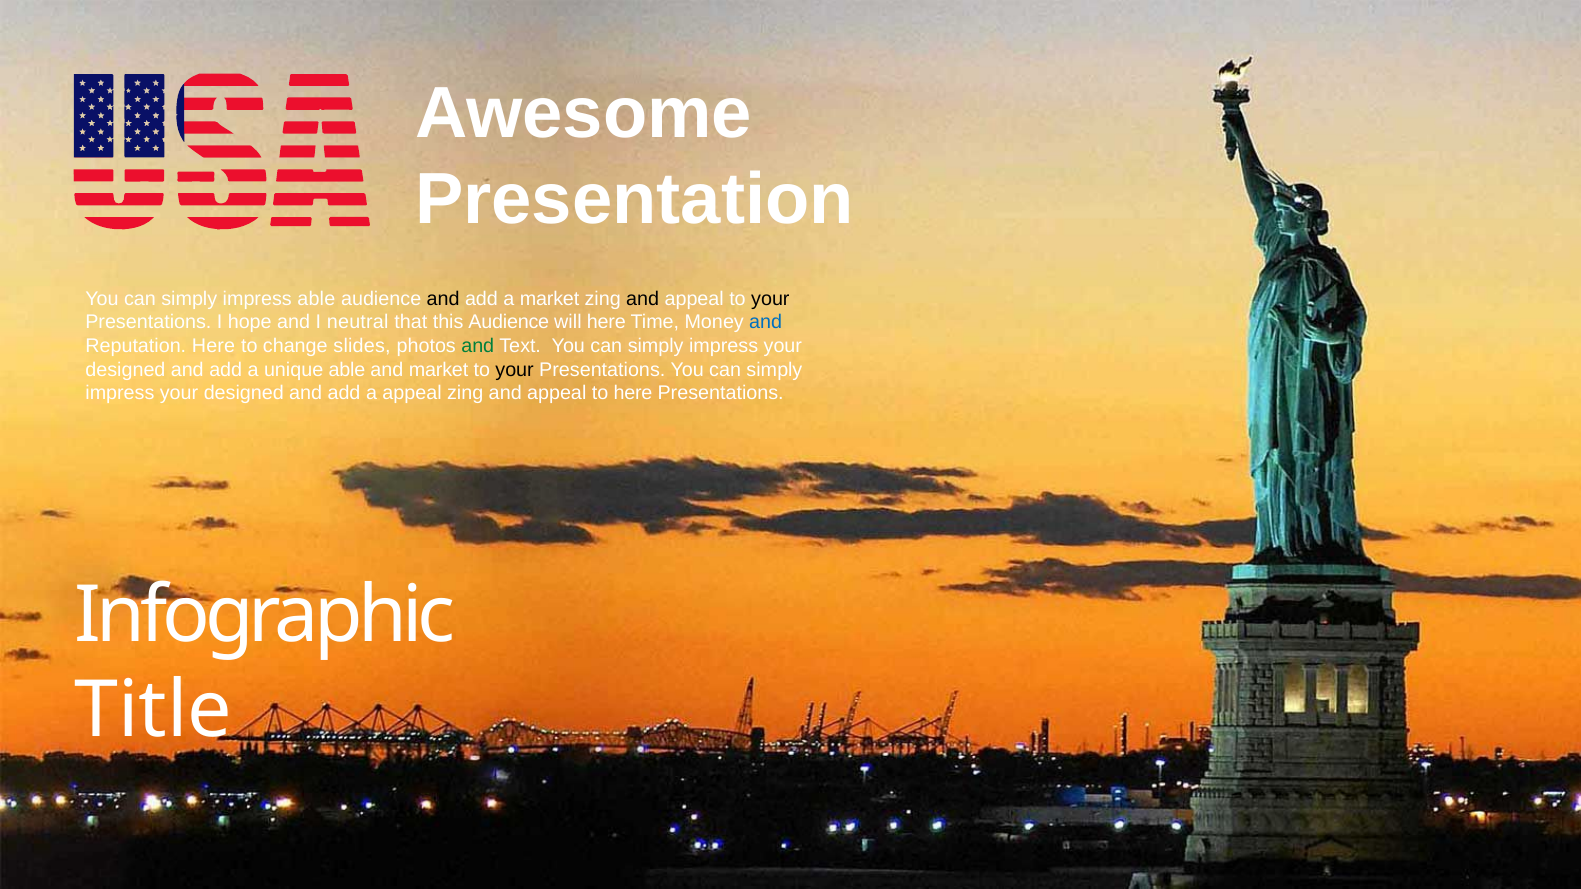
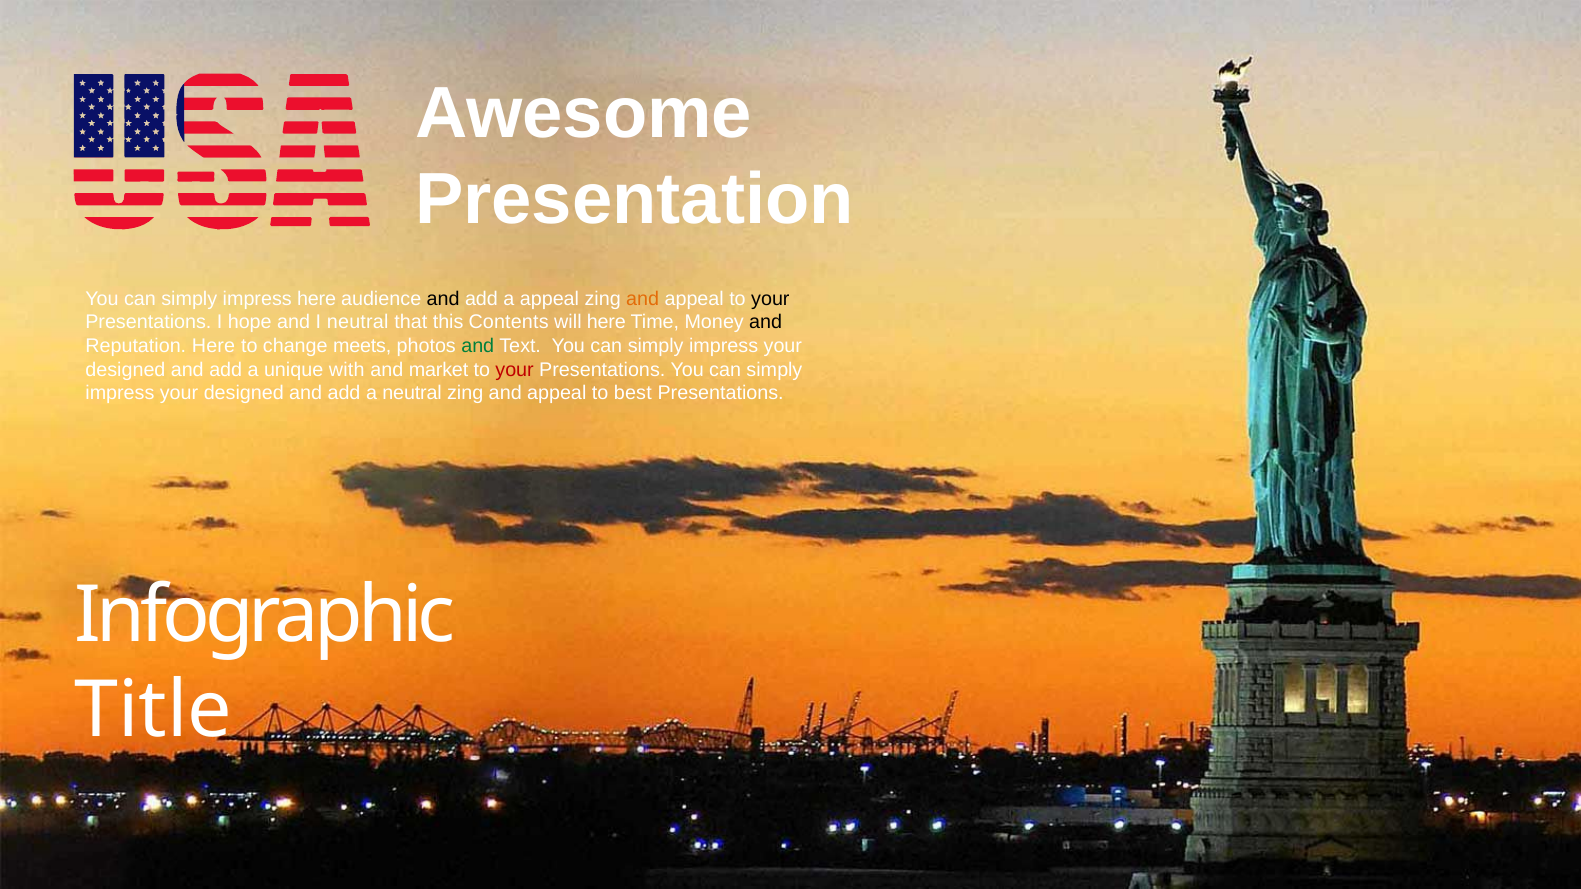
impress able: able -> here (317, 299)
a market: market -> appeal (549, 299)
and colour: black -> orange (643, 299)
this Audience: Audience -> Contents (509, 322)
and colour: blue -> black (766, 322)
slides: slides -> meets (362, 346)
unique able: able -> with (347, 370)
your colour: black -> red (515, 370)
a appeal: appeal -> neutral (412, 394)
to here: here -> best (633, 394)
